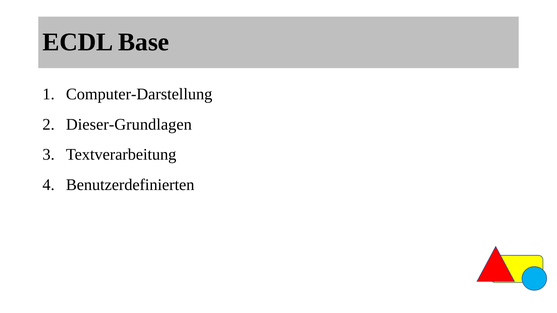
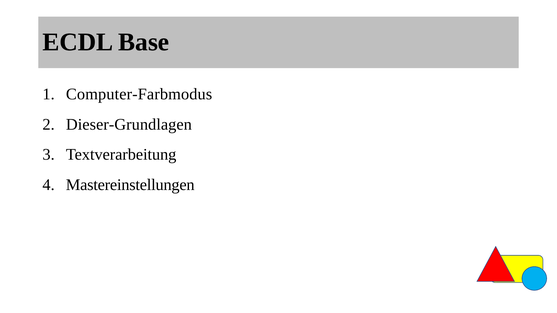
Computer-Darstellung: Computer-Darstellung -> Computer-Farbmodus (139, 94)
Benutzerdefinierten: Benutzerdefinierten -> Mastereinstellungen (130, 185)
